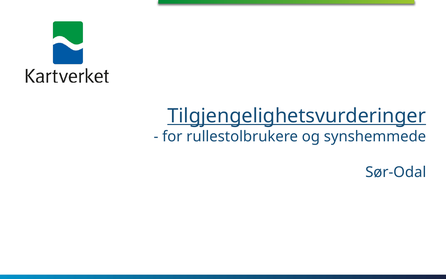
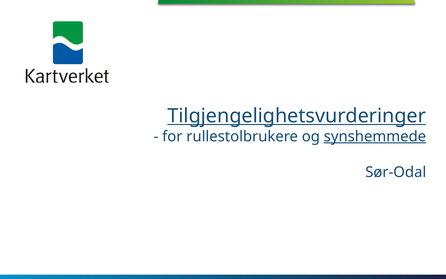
synshemmede underline: none -> present (375, 136)
